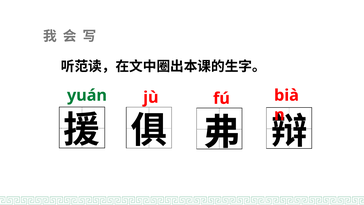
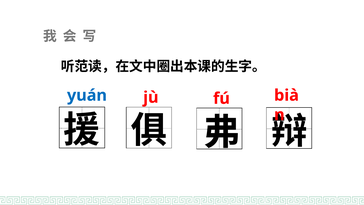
yuán colour: green -> blue (87, 95)
